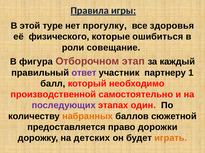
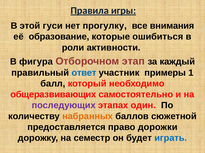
туре: туре -> гуси (53, 26)
здоровья: здоровья -> внимания (172, 26)
физического: физического -> образование (59, 37)
совещание: совещание -> активности (114, 48)
ответ colour: purple -> blue (84, 73)
партнеру: партнеру -> примеры (165, 73)
производственной: производственной -> общеразвивающих (53, 95)
детских: детских -> семестр (92, 139)
играть colour: orange -> blue (171, 139)
